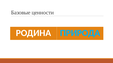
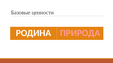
ПРИРОДА colour: light blue -> pink (80, 33)
